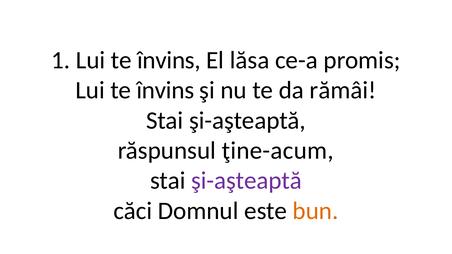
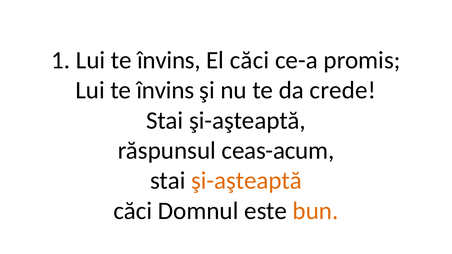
El lăsa: lăsa -> căci (249, 60)
rămâi: rămâi -> crede (343, 90)
ţine-acum: ţine-acum -> ceas-acum (278, 151)
şi-aşteaptă colour: purple -> orange (246, 181)
